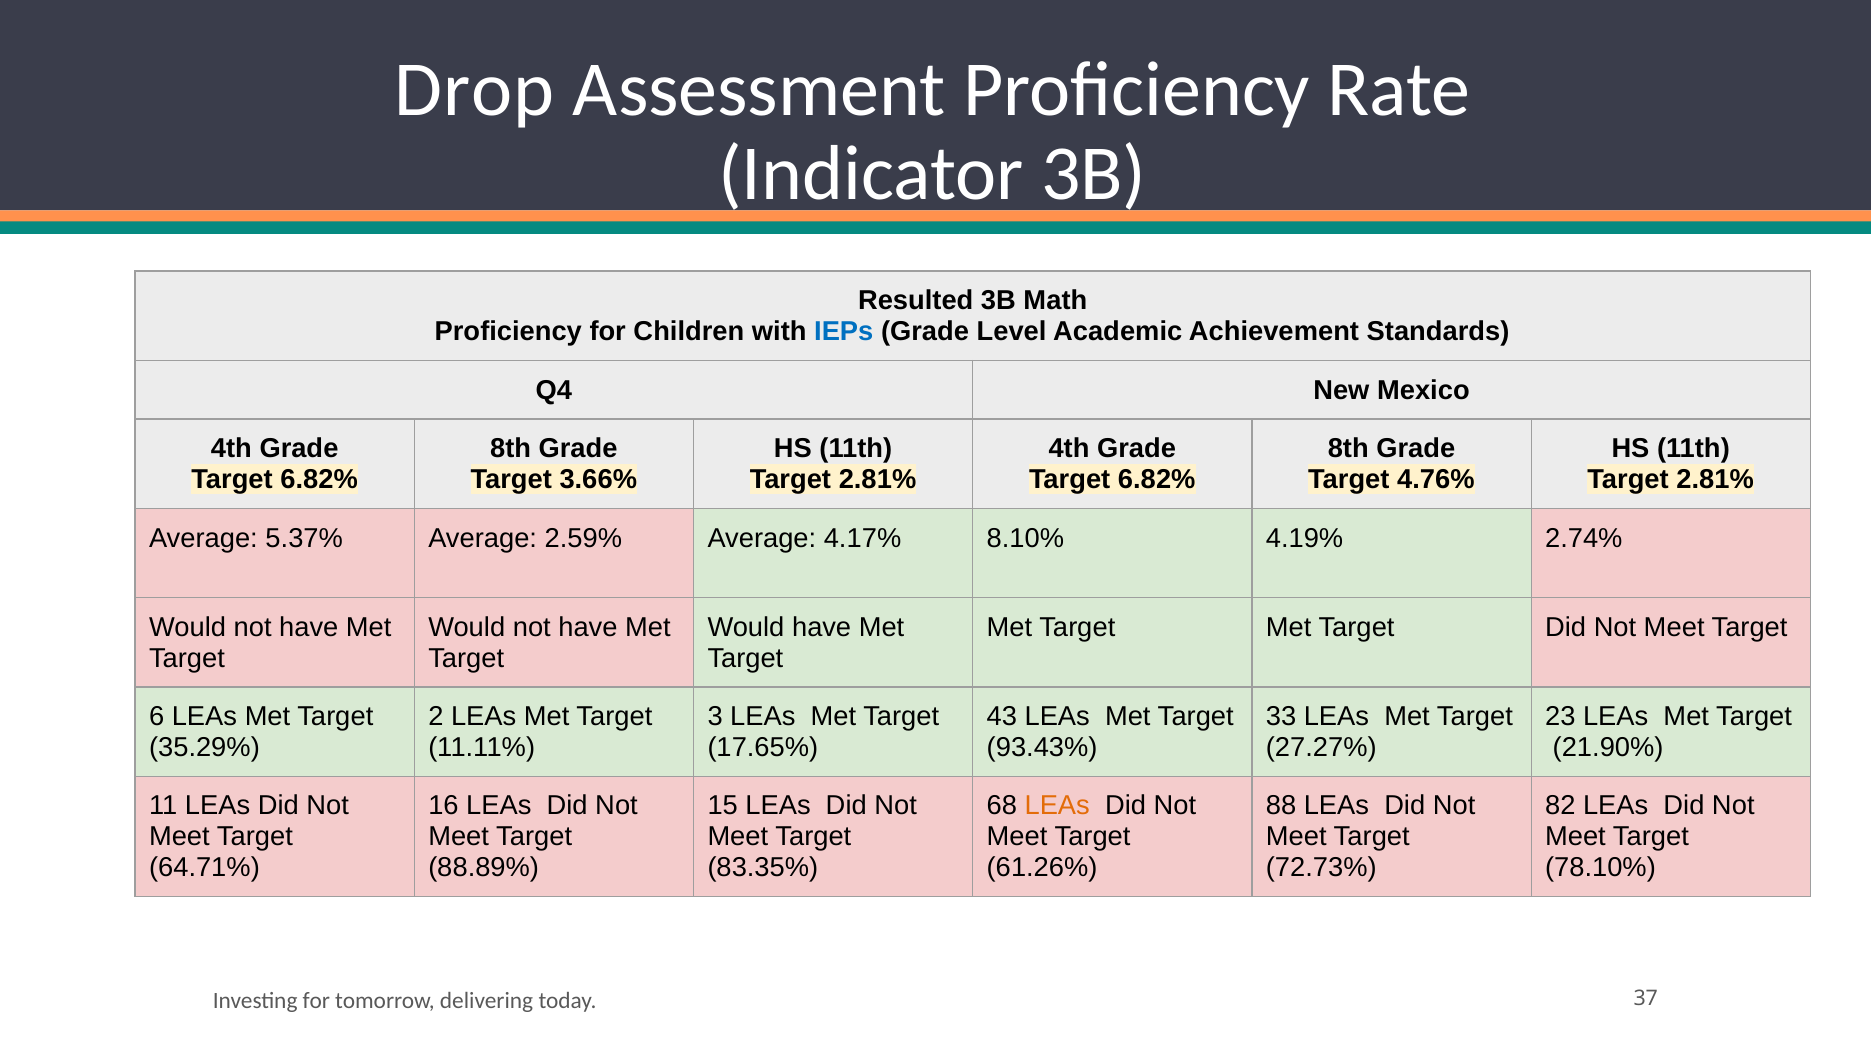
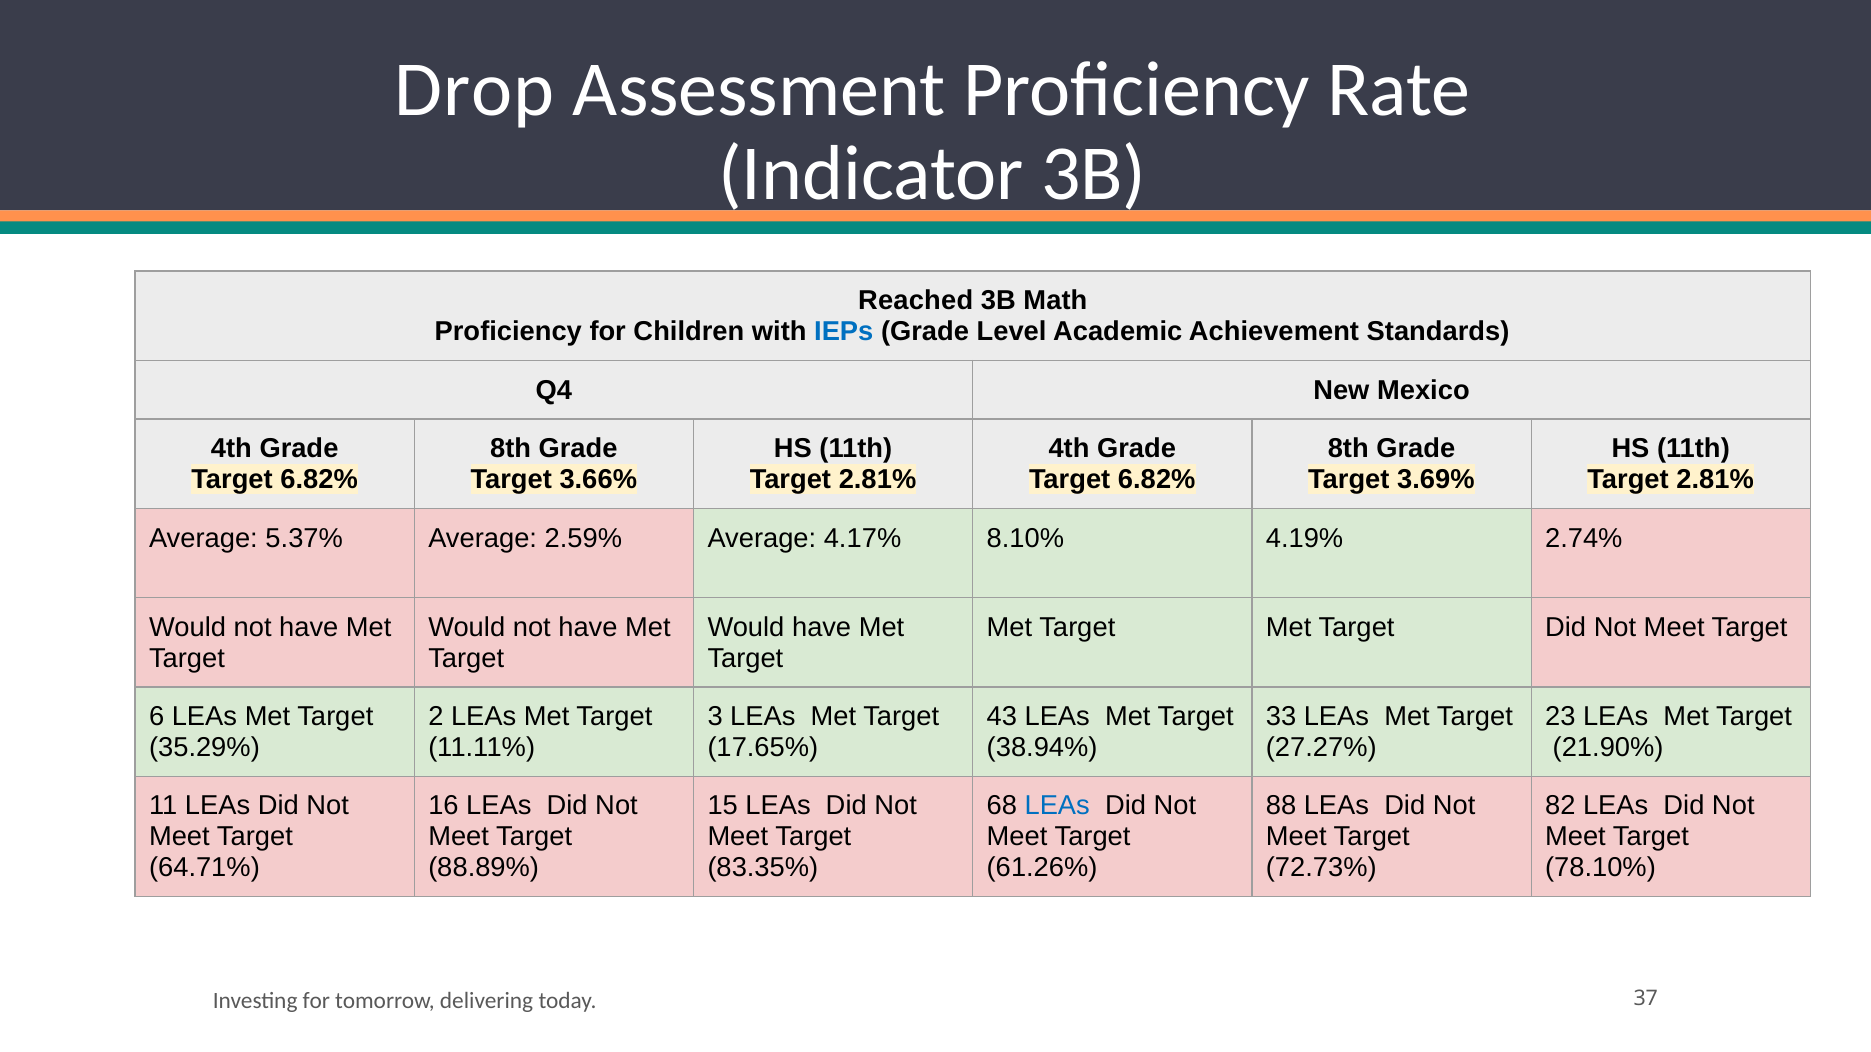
Resulted: Resulted -> Reached (916, 301)
4.76%: 4.76% -> 3.69% (1436, 480)
93.43%: 93.43% -> 38.94% (1042, 748)
LEAs colour: orange -> blue (1057, 806)
